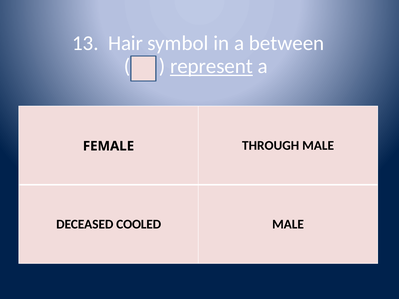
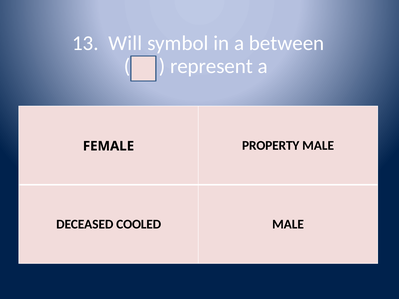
Hair: Hair -> Will (125, 43)
represent underline: present -> none (211, 66)
THROUGH: THROUGH -> PROPERTY (271, 146)
